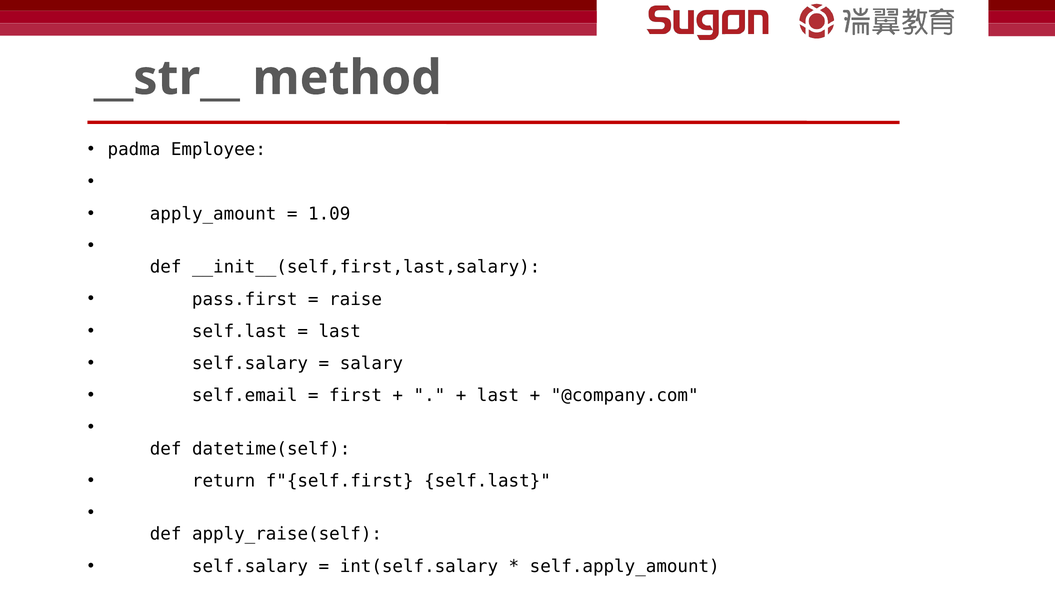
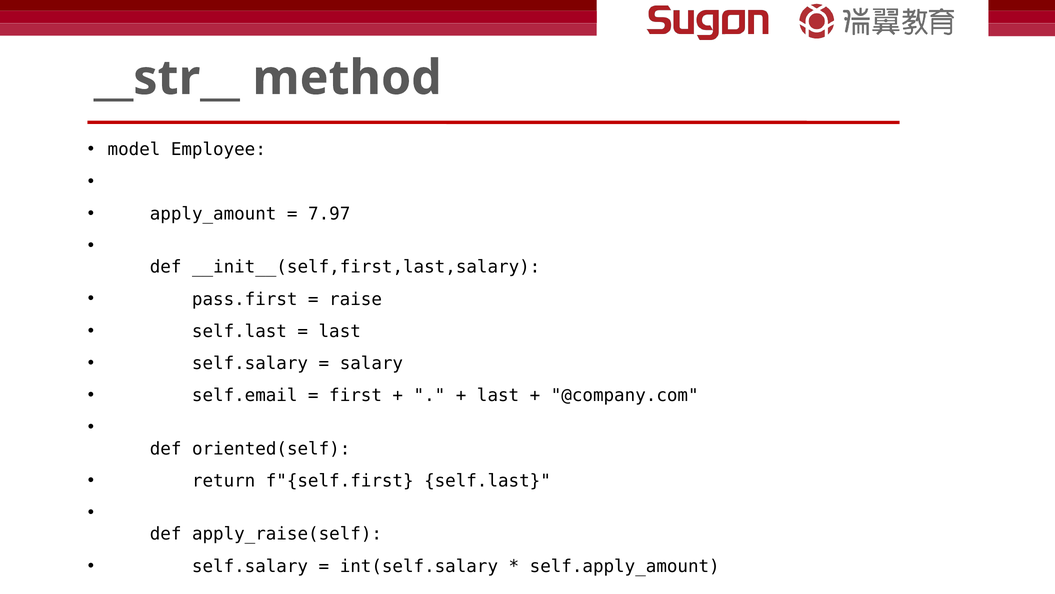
padma: padma -> model (134, 149)
1.09: 1.09 -> 7.97 (329, 214)
datetime(self: datetime(self -> oriented(self (271, 448)
